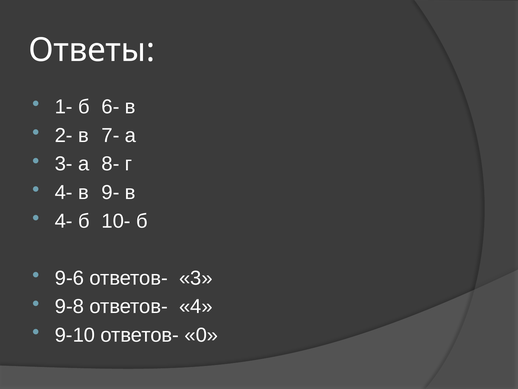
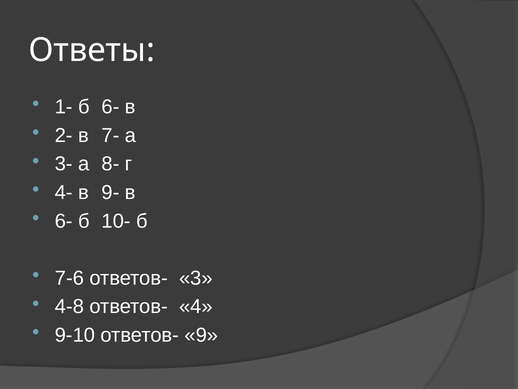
4-: 4- -> 6- (64, 221)
9-6: 9-6 -> 7-6 (69, 278)
9-8: 9-8 -> 4-8 (69, 306)
0: 0 -> 9 (201, 335)
